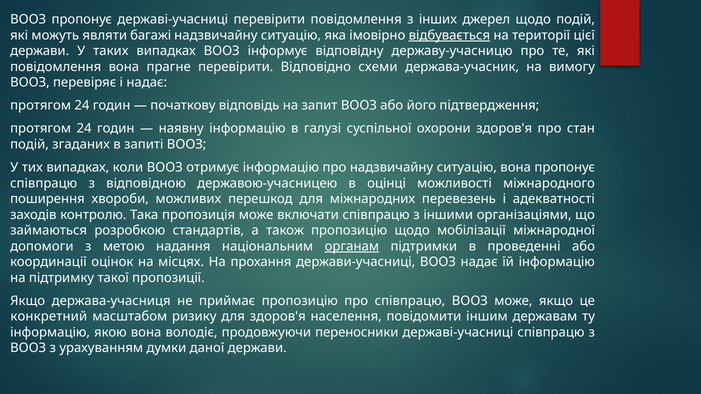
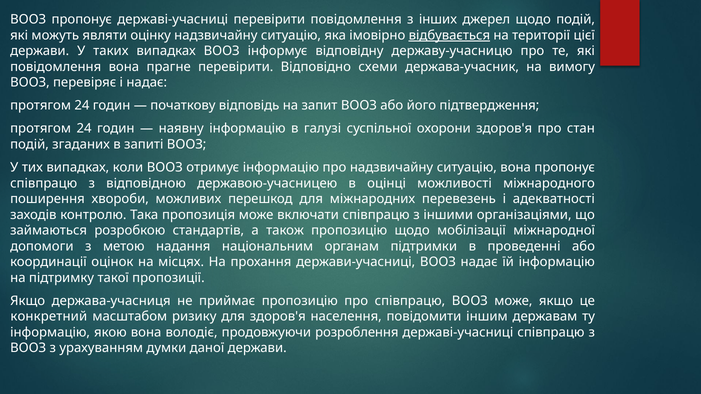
багажі: багажі -> оцінку (151, 35)
органам underline: present -> none (352, 246)
переносники: переносники -> розроблення (357, 333)
